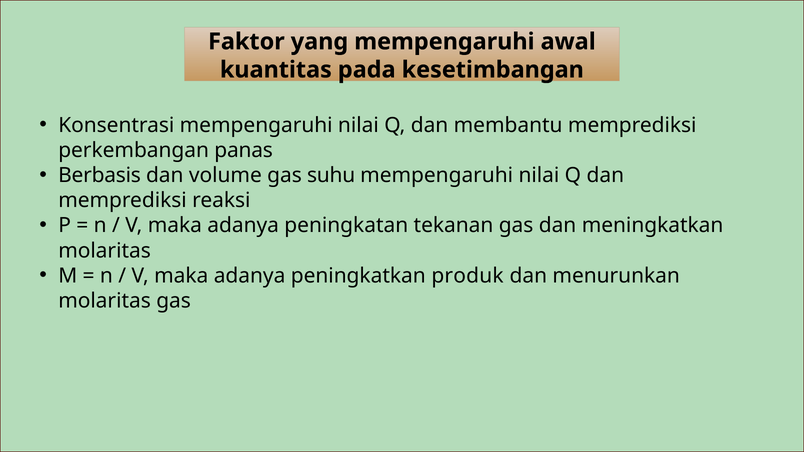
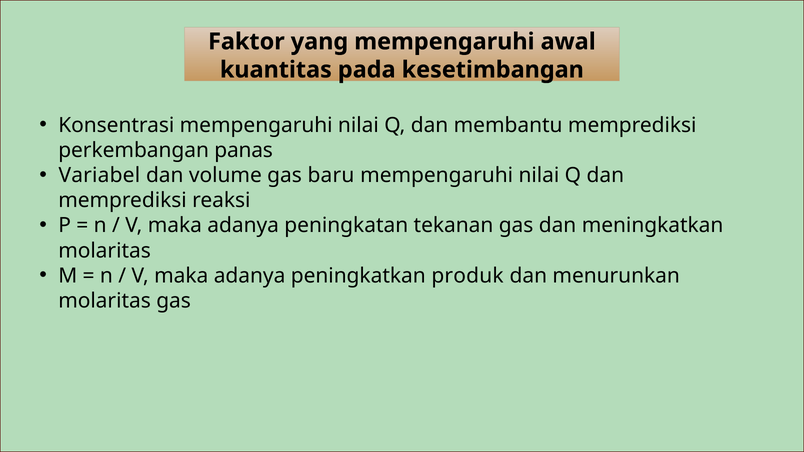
Berbasis: Berbasis -> Variabel (99, 175)
suhu: suhu -> baru (331, 175)
